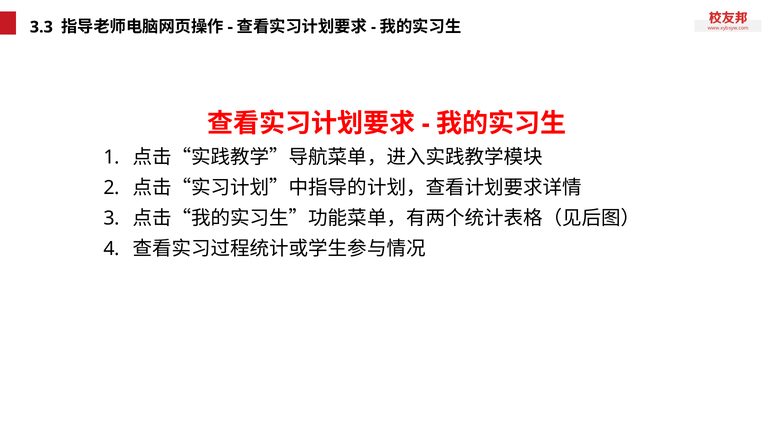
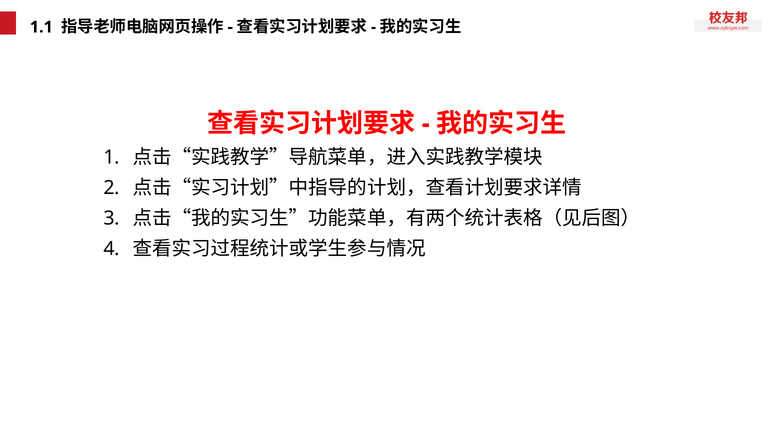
3.3: 3.3 -> 1.1 (41, 27)
